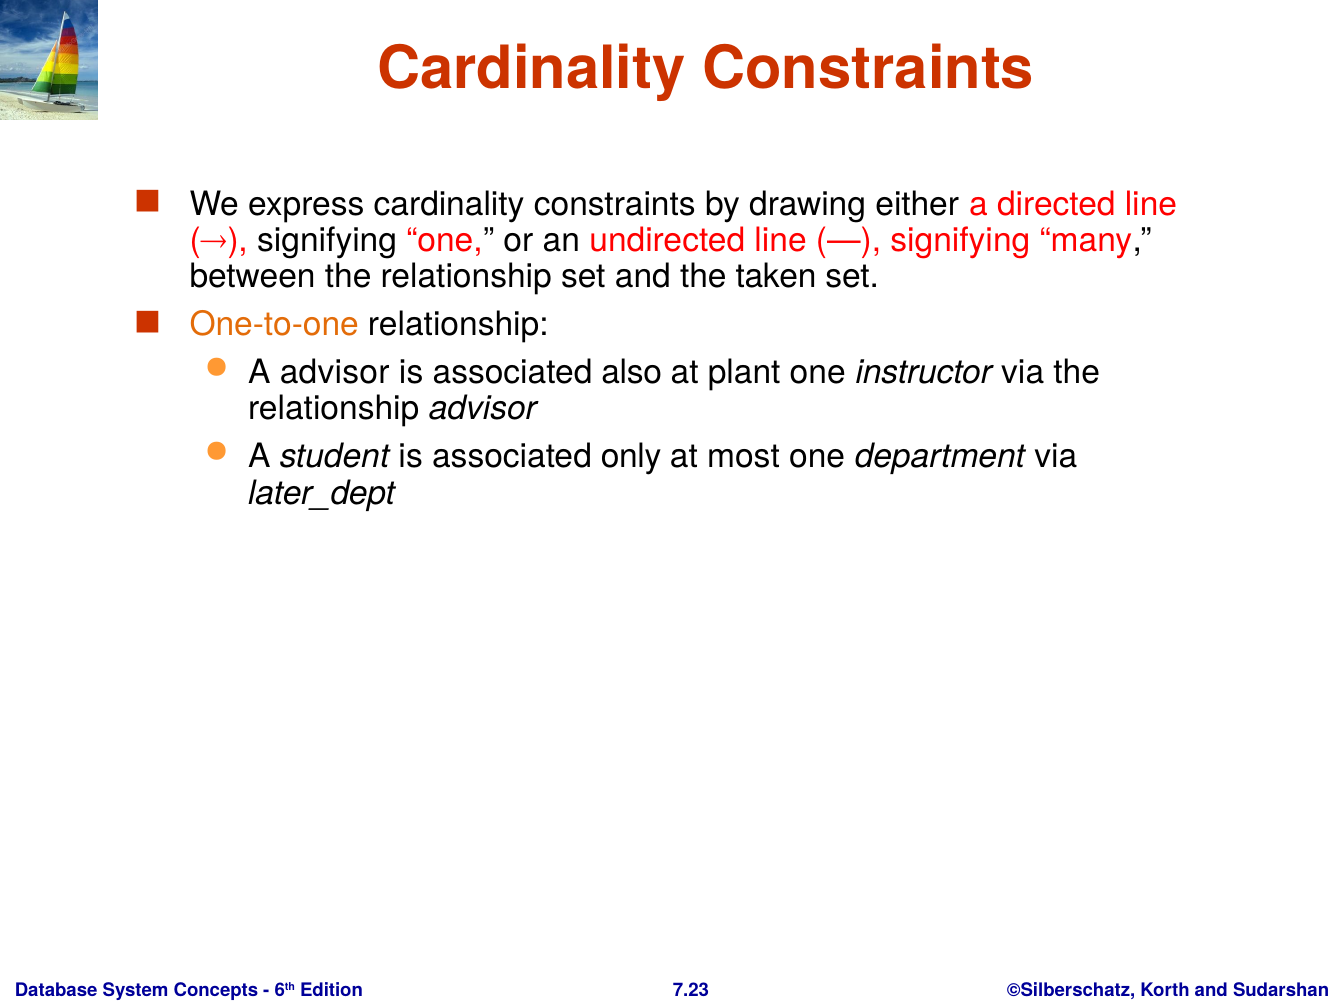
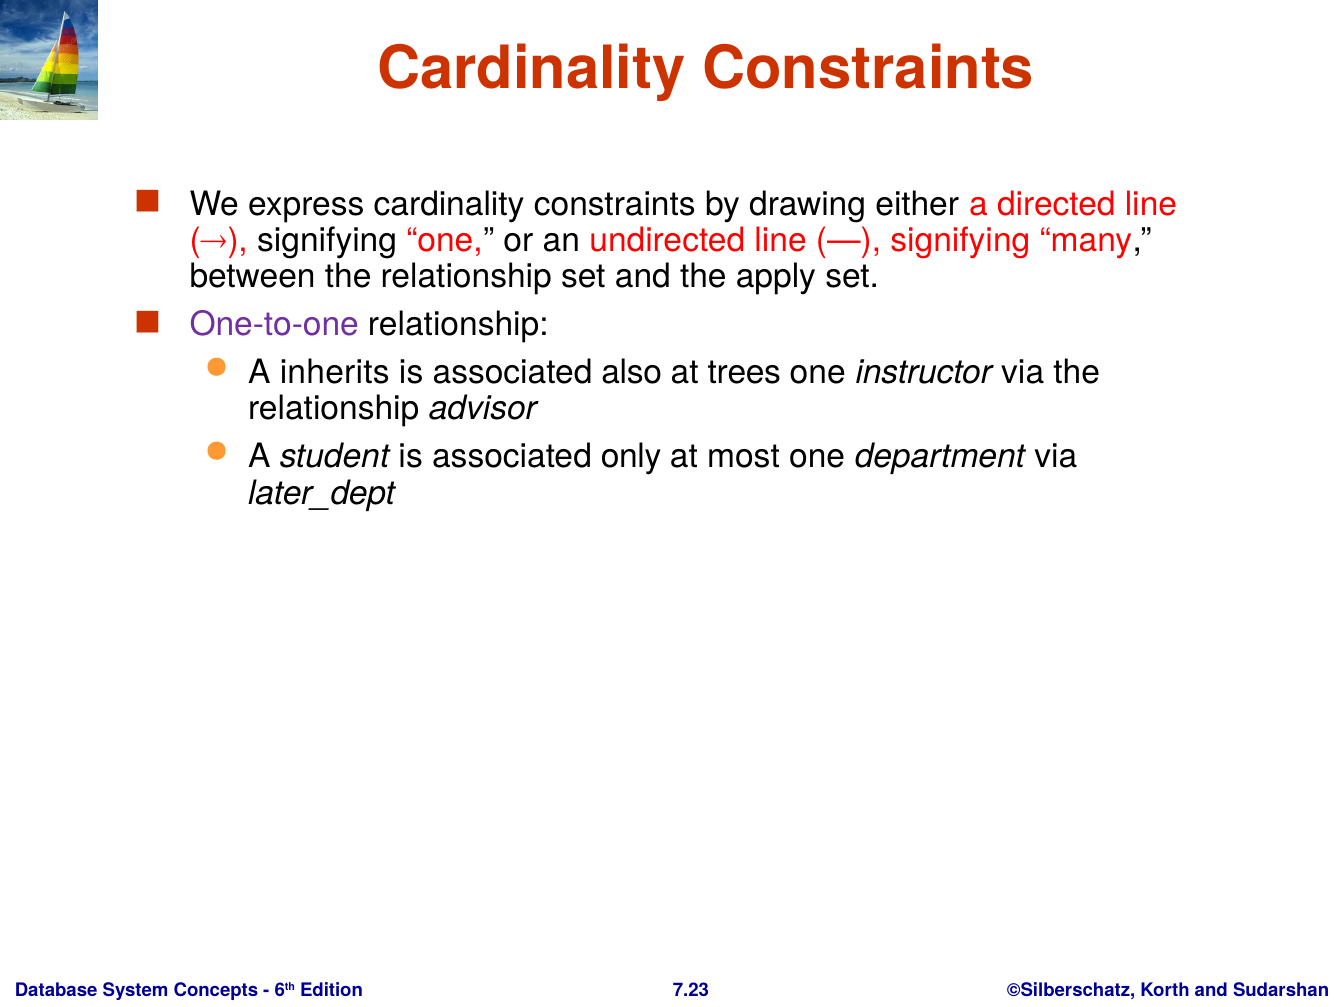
taken: taken -> apply (776, 277)
One-to-one colour: orange -> purple (274, 325)
A advisor: advisor -> inherits (335, 373)
plant: plant -> trees (744, 373)
